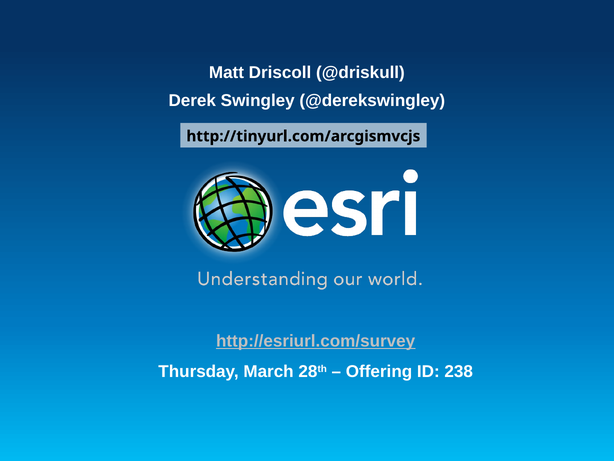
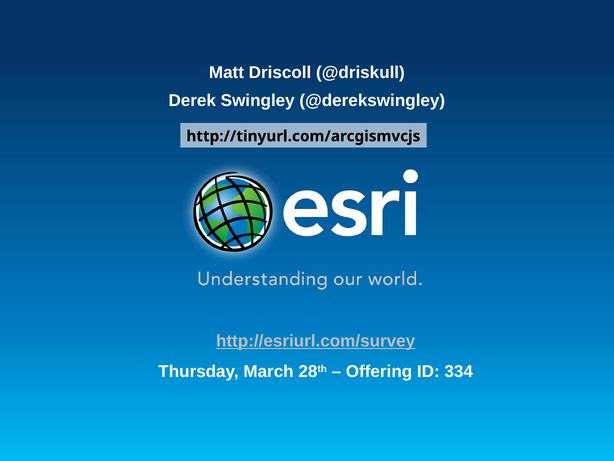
238: 238 -> 334 (459, 371)
